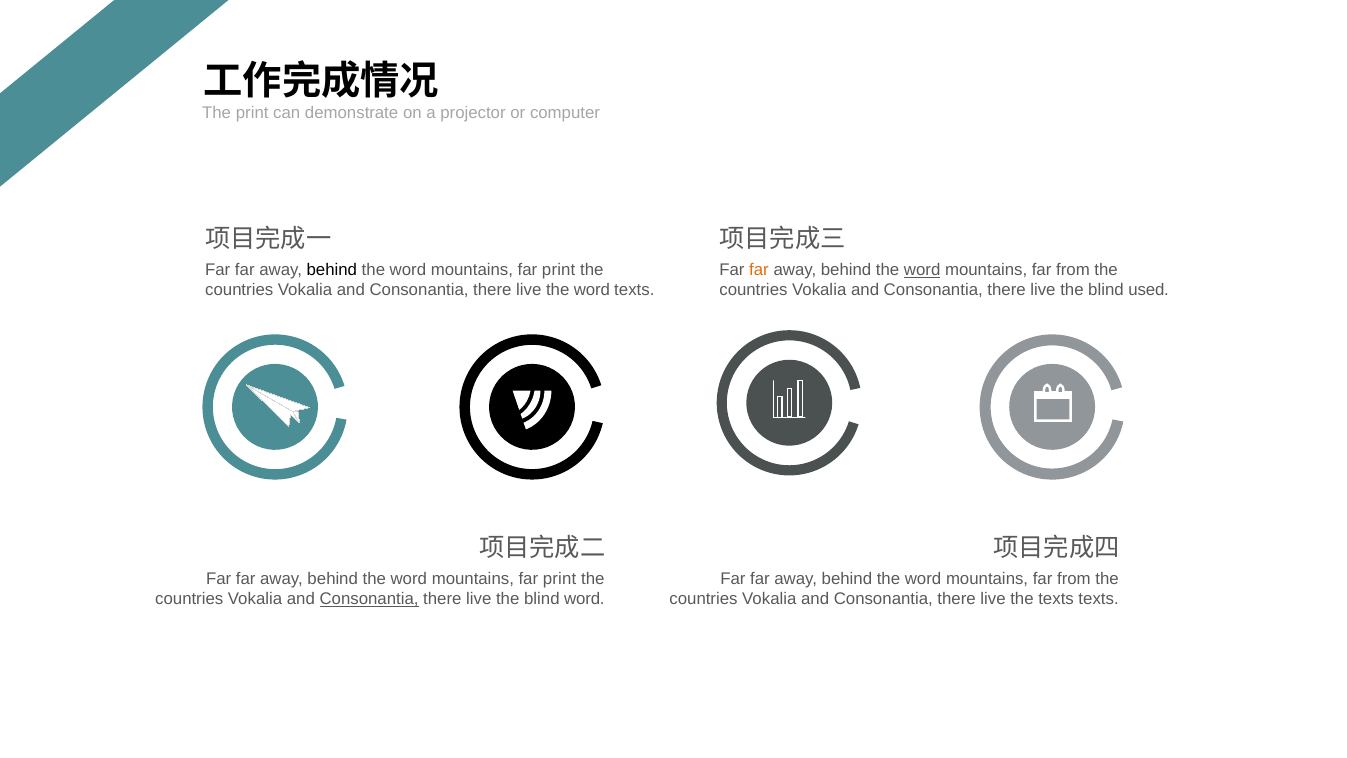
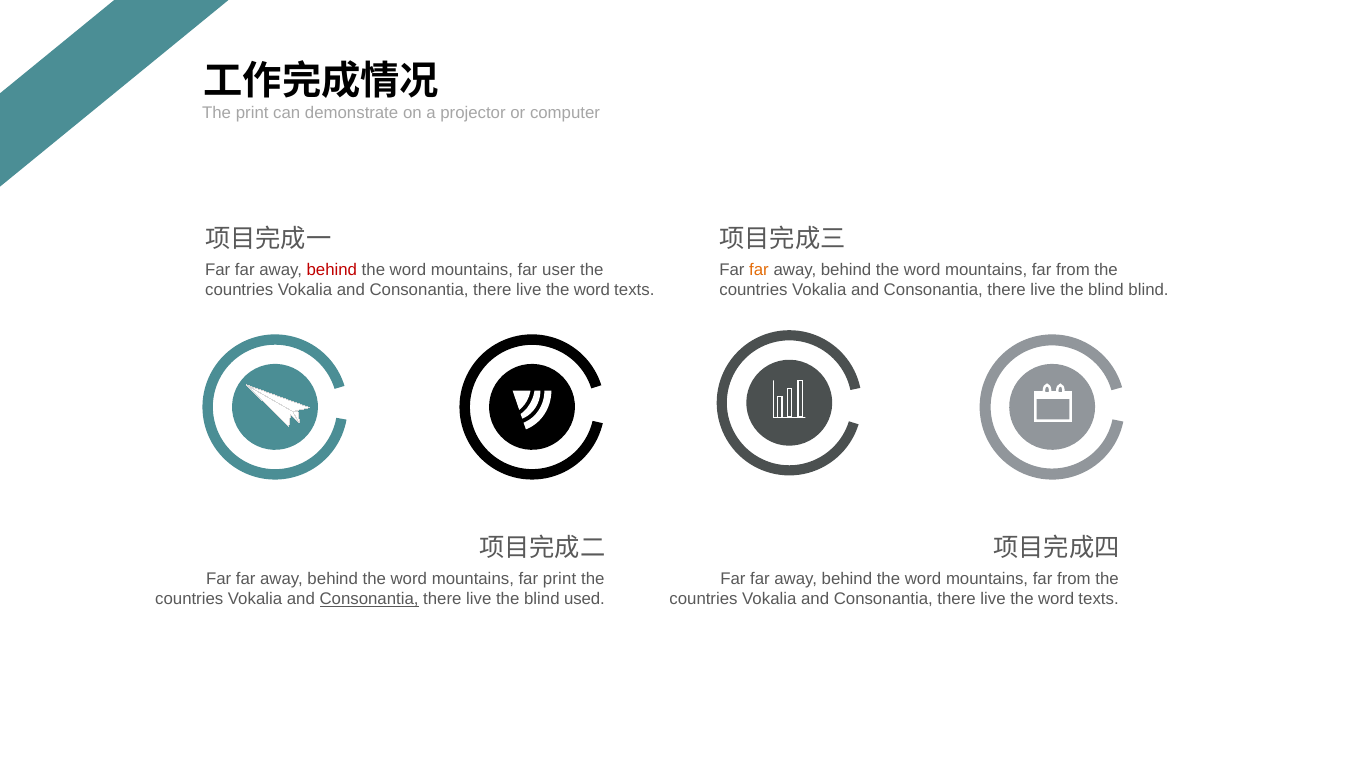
behind colour: black -> red (332, 270)
print: print -> user (559, 270)
word underline: present -> none (922, 270)
blind used: used -> blind (1149, 290)
blind word: word -> used (584, 599)
texts: texts -> word (1056, 599)
